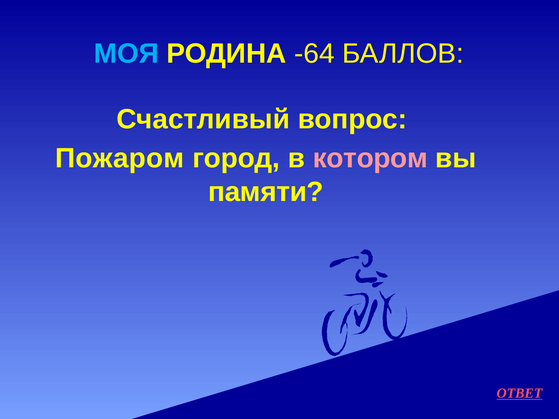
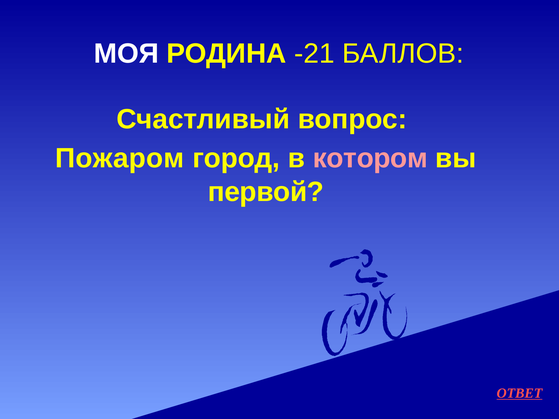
МОЯ colour: light blue -> white (126, 54)
-64: -64 -> -21 (314, 54)
памяти: памяти -> первой (266, 192)
